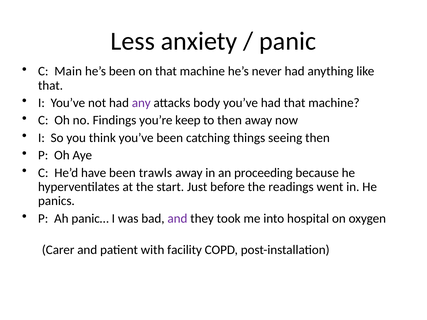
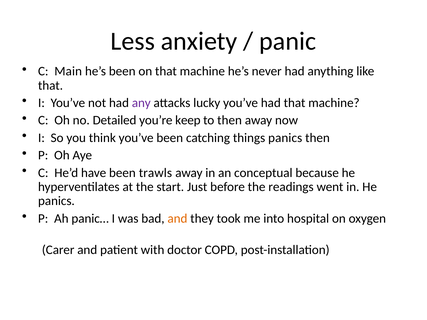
body: body -> lucky (207, 103)
Findings: Findings -> Detailed (115, 120)
things seeing: seeing -> panics (285, 138)
proceeding: proceeding -> conceptual (263, 173)
and colour: purple -> orange (177, 219)
facility: facility -> doctor (185, 250)
